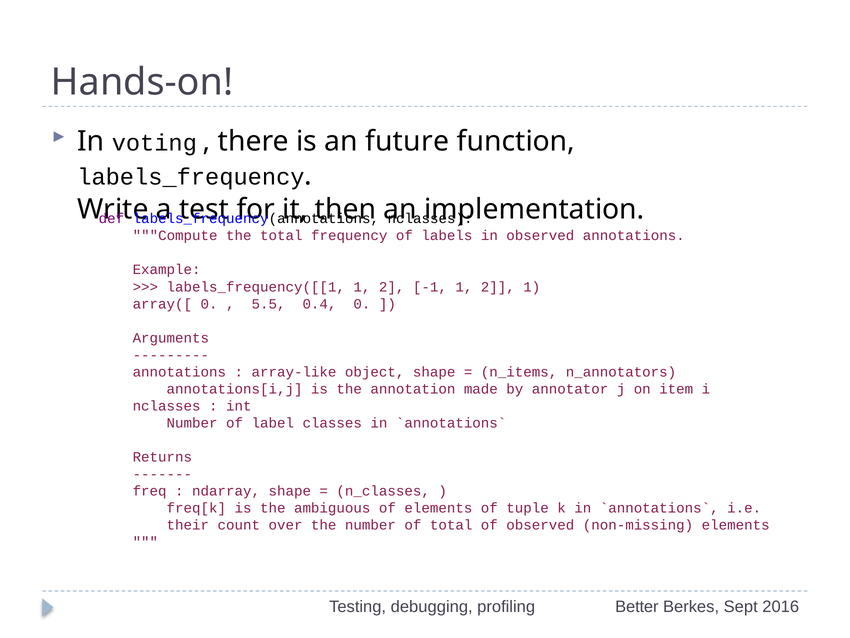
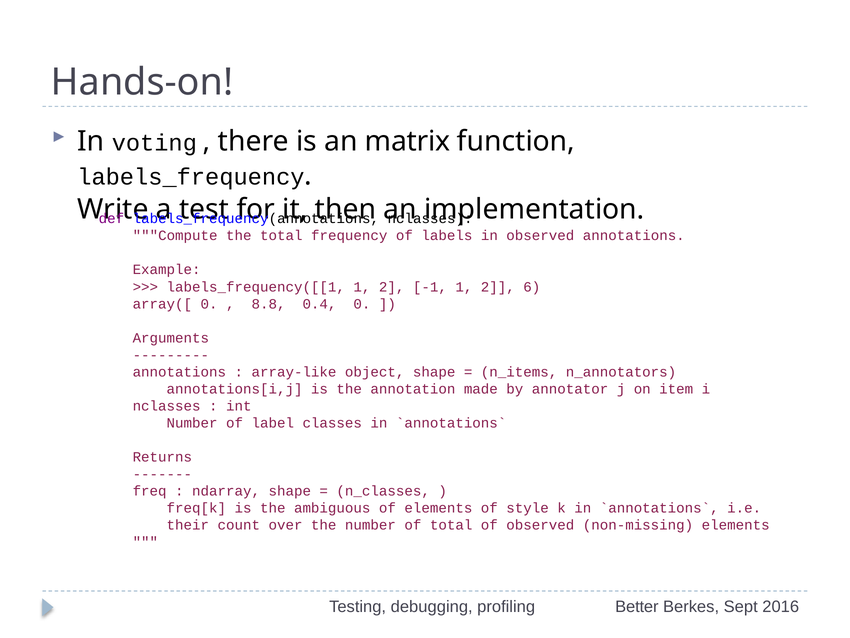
future: future -> matrix (407, 141)
2 1: 1 -> 6 (532, 287)
5.5: 5.5 -> 8.8 (269, 304)
tuple: tuple -> style (528, 508)
